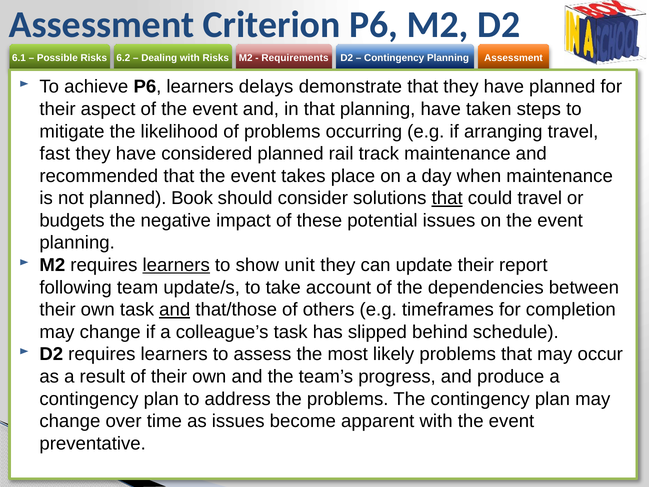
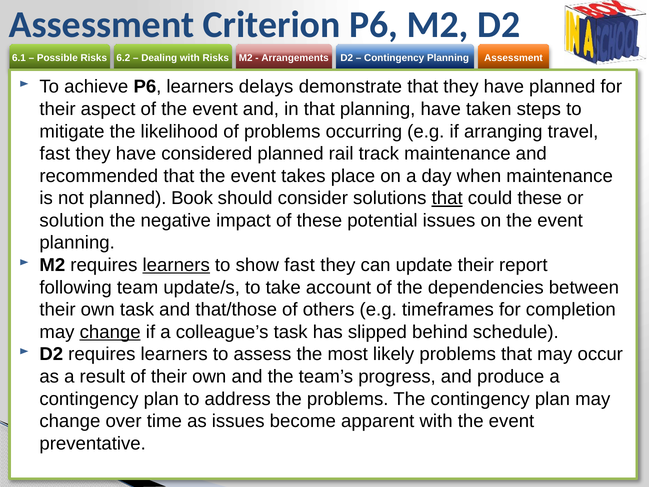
Requirements: Requirements -> Arrangements (295, 58)
could travel: travel -> these (540, 198)
budgets: budgets -> solution (72, 220)
show unit: unit -> fast (300, 265)
and underline: present -> none (175, 310)
change underline: none -> present (110, 332)
